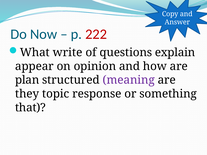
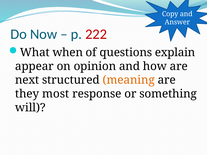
write: write -> when (68, 53)
plan: plan -> next (27, 80)
meaning colour: purple -> orange (129, 80)
topic: topic -> most (56, 94)
that: that -> will (30, 108)
